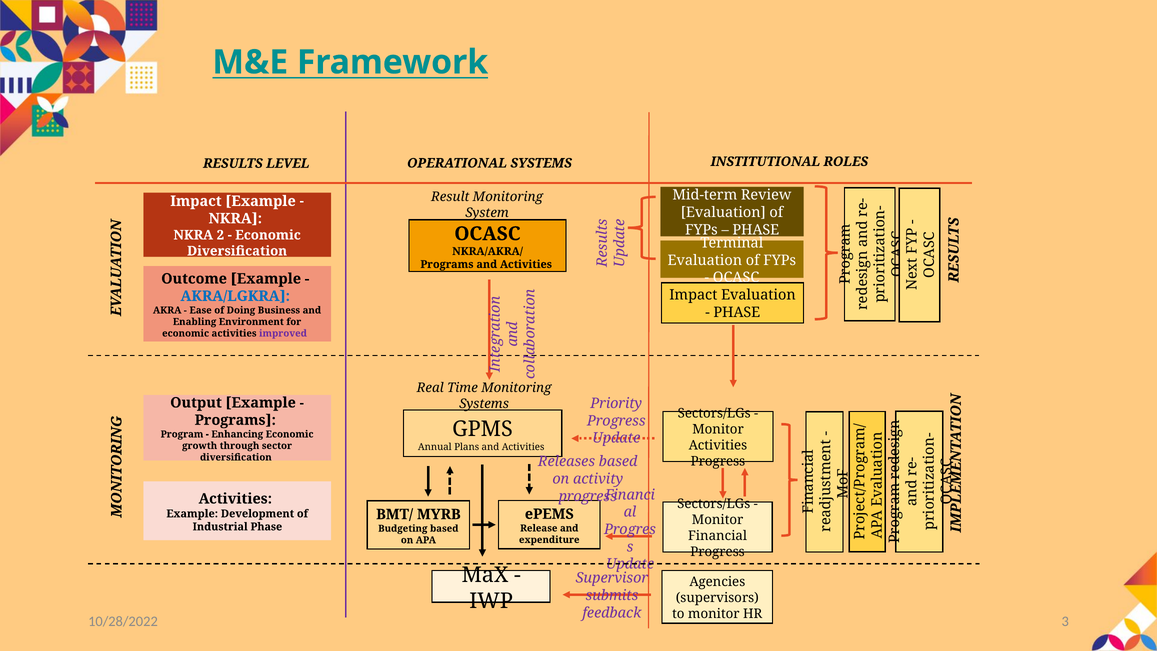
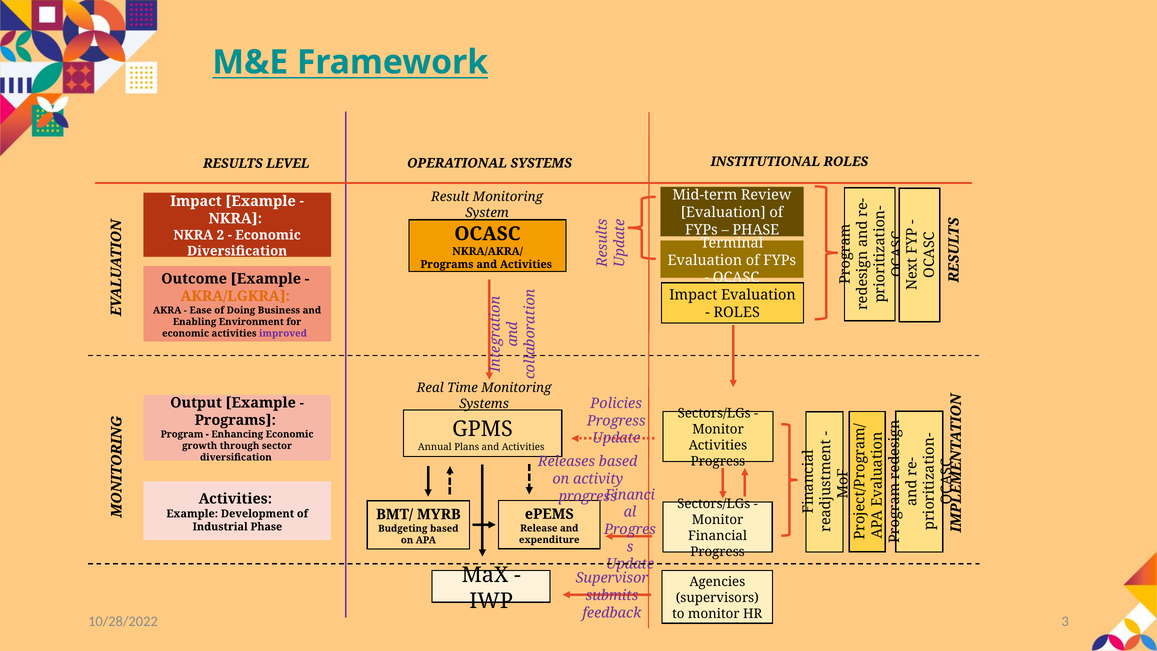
AKRA/LGKRA colour: blue -> orange (235, 296)
PHASE: PHASE -> ROLES (737, 312)
Priority: Priority -> Policies (616, 403)
